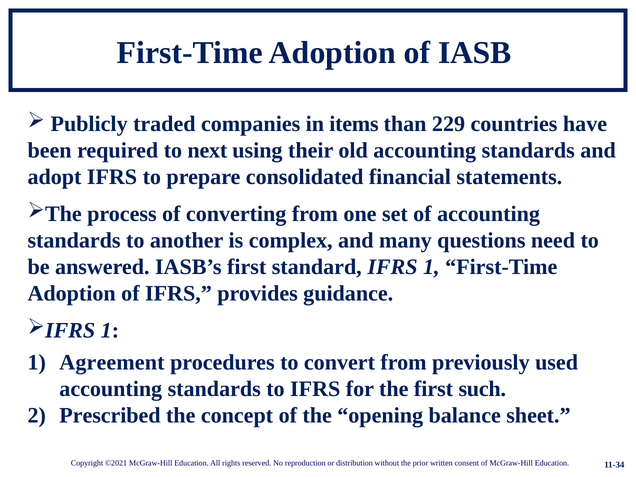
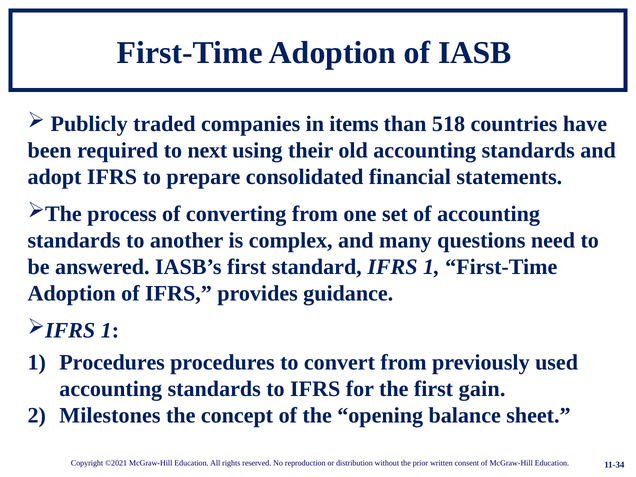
229: 229 -> 518 (449, 124)
1 Agreement: Agreement -> Procedures (112, 362)
such: such -> gain (482, 389)
Prescribed: Prescribed -> Milestones (110, 415)
